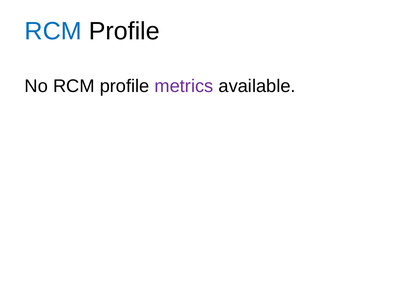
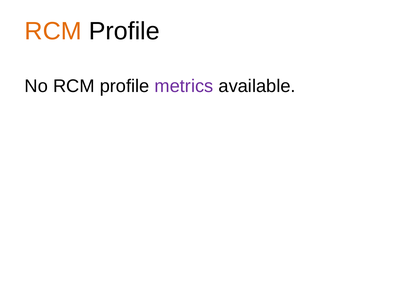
RCM colour: blue -> orange (53, 31)
